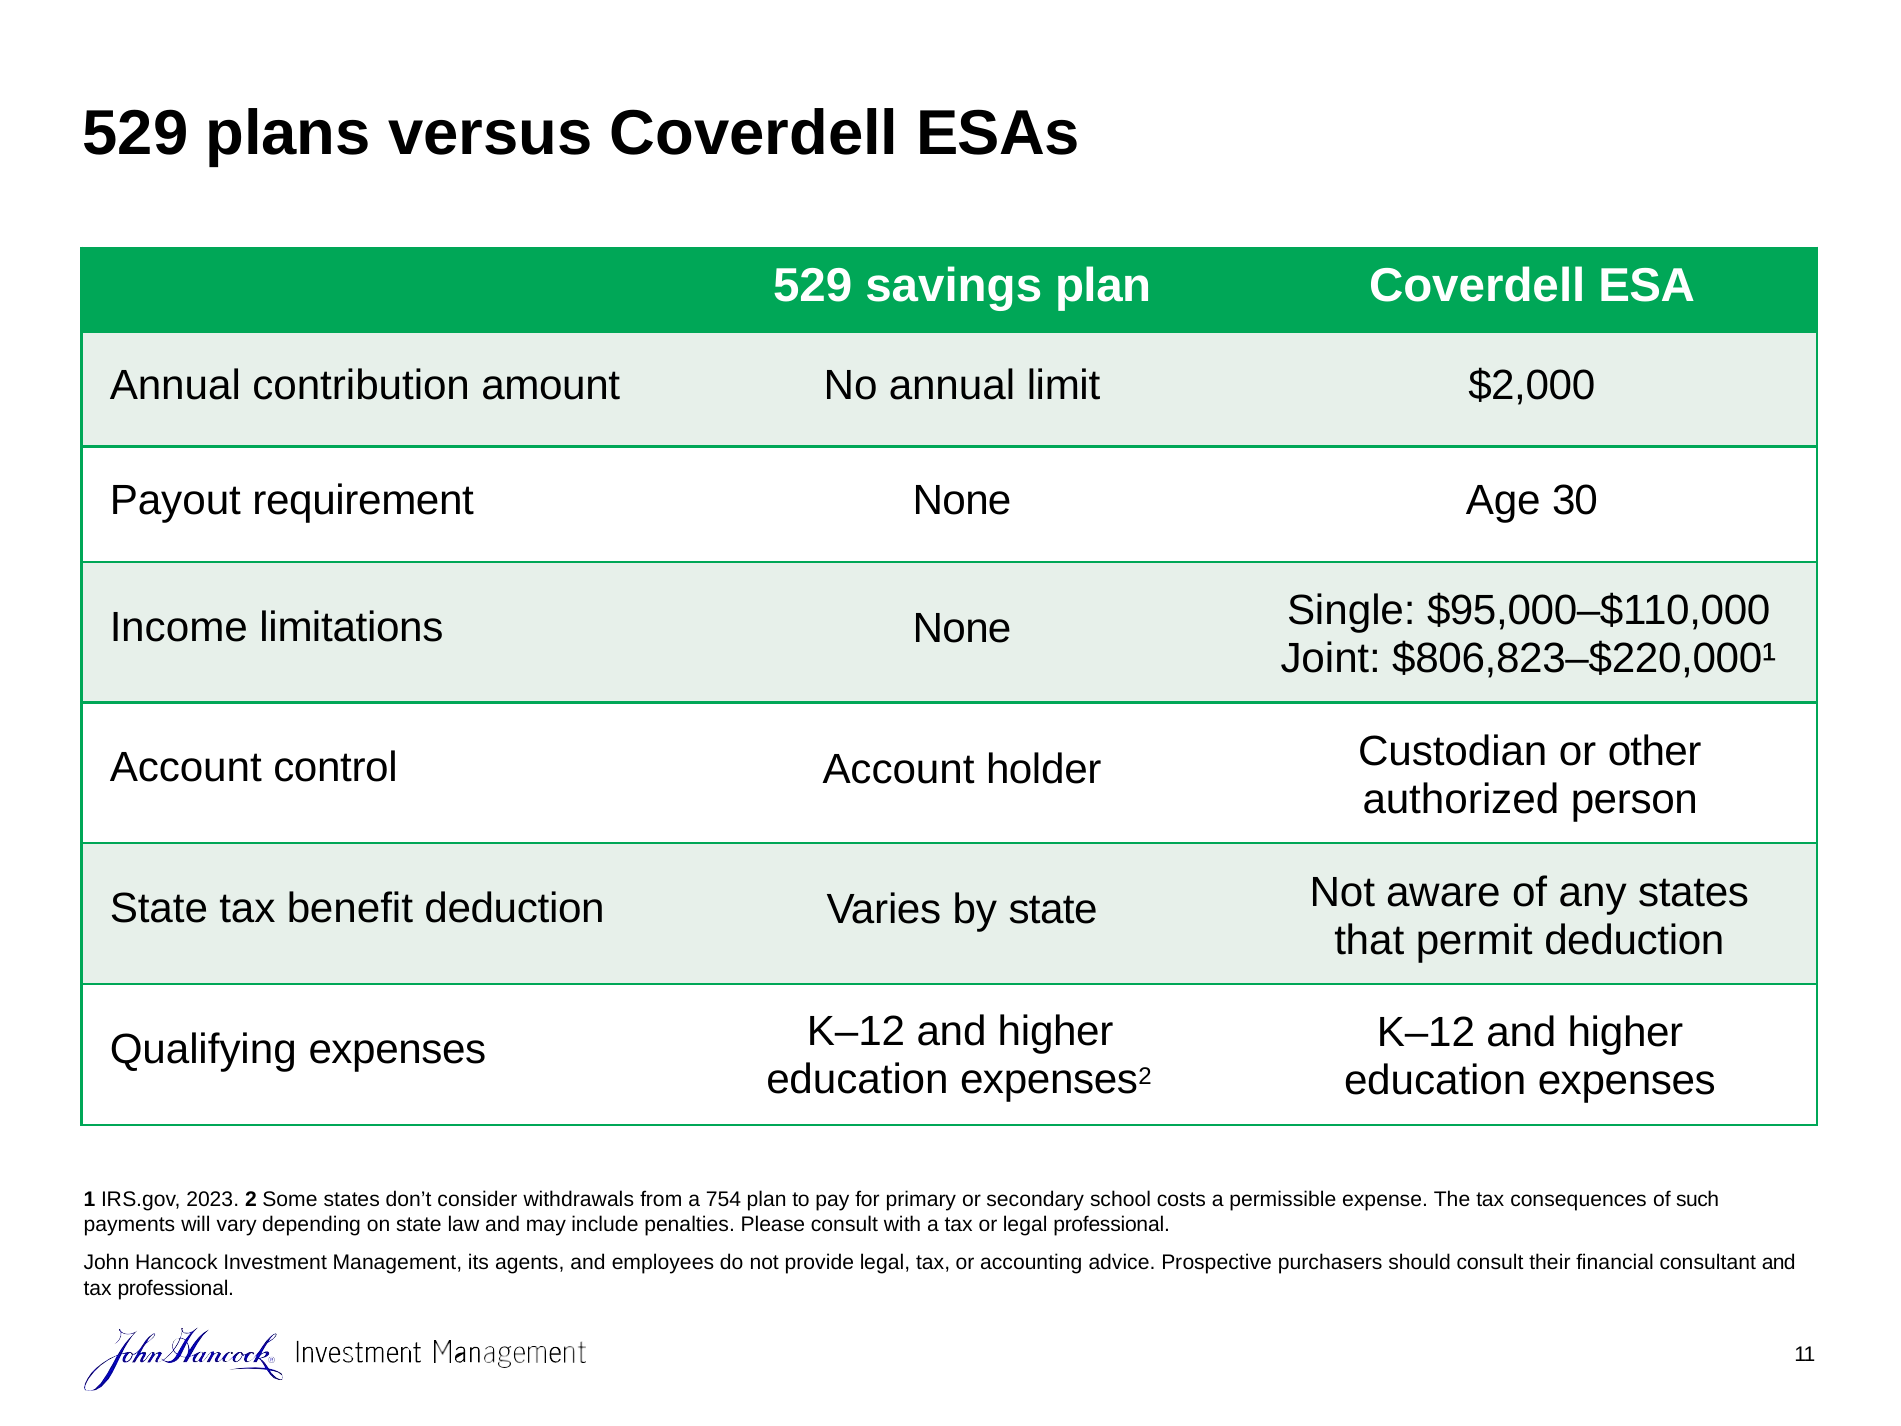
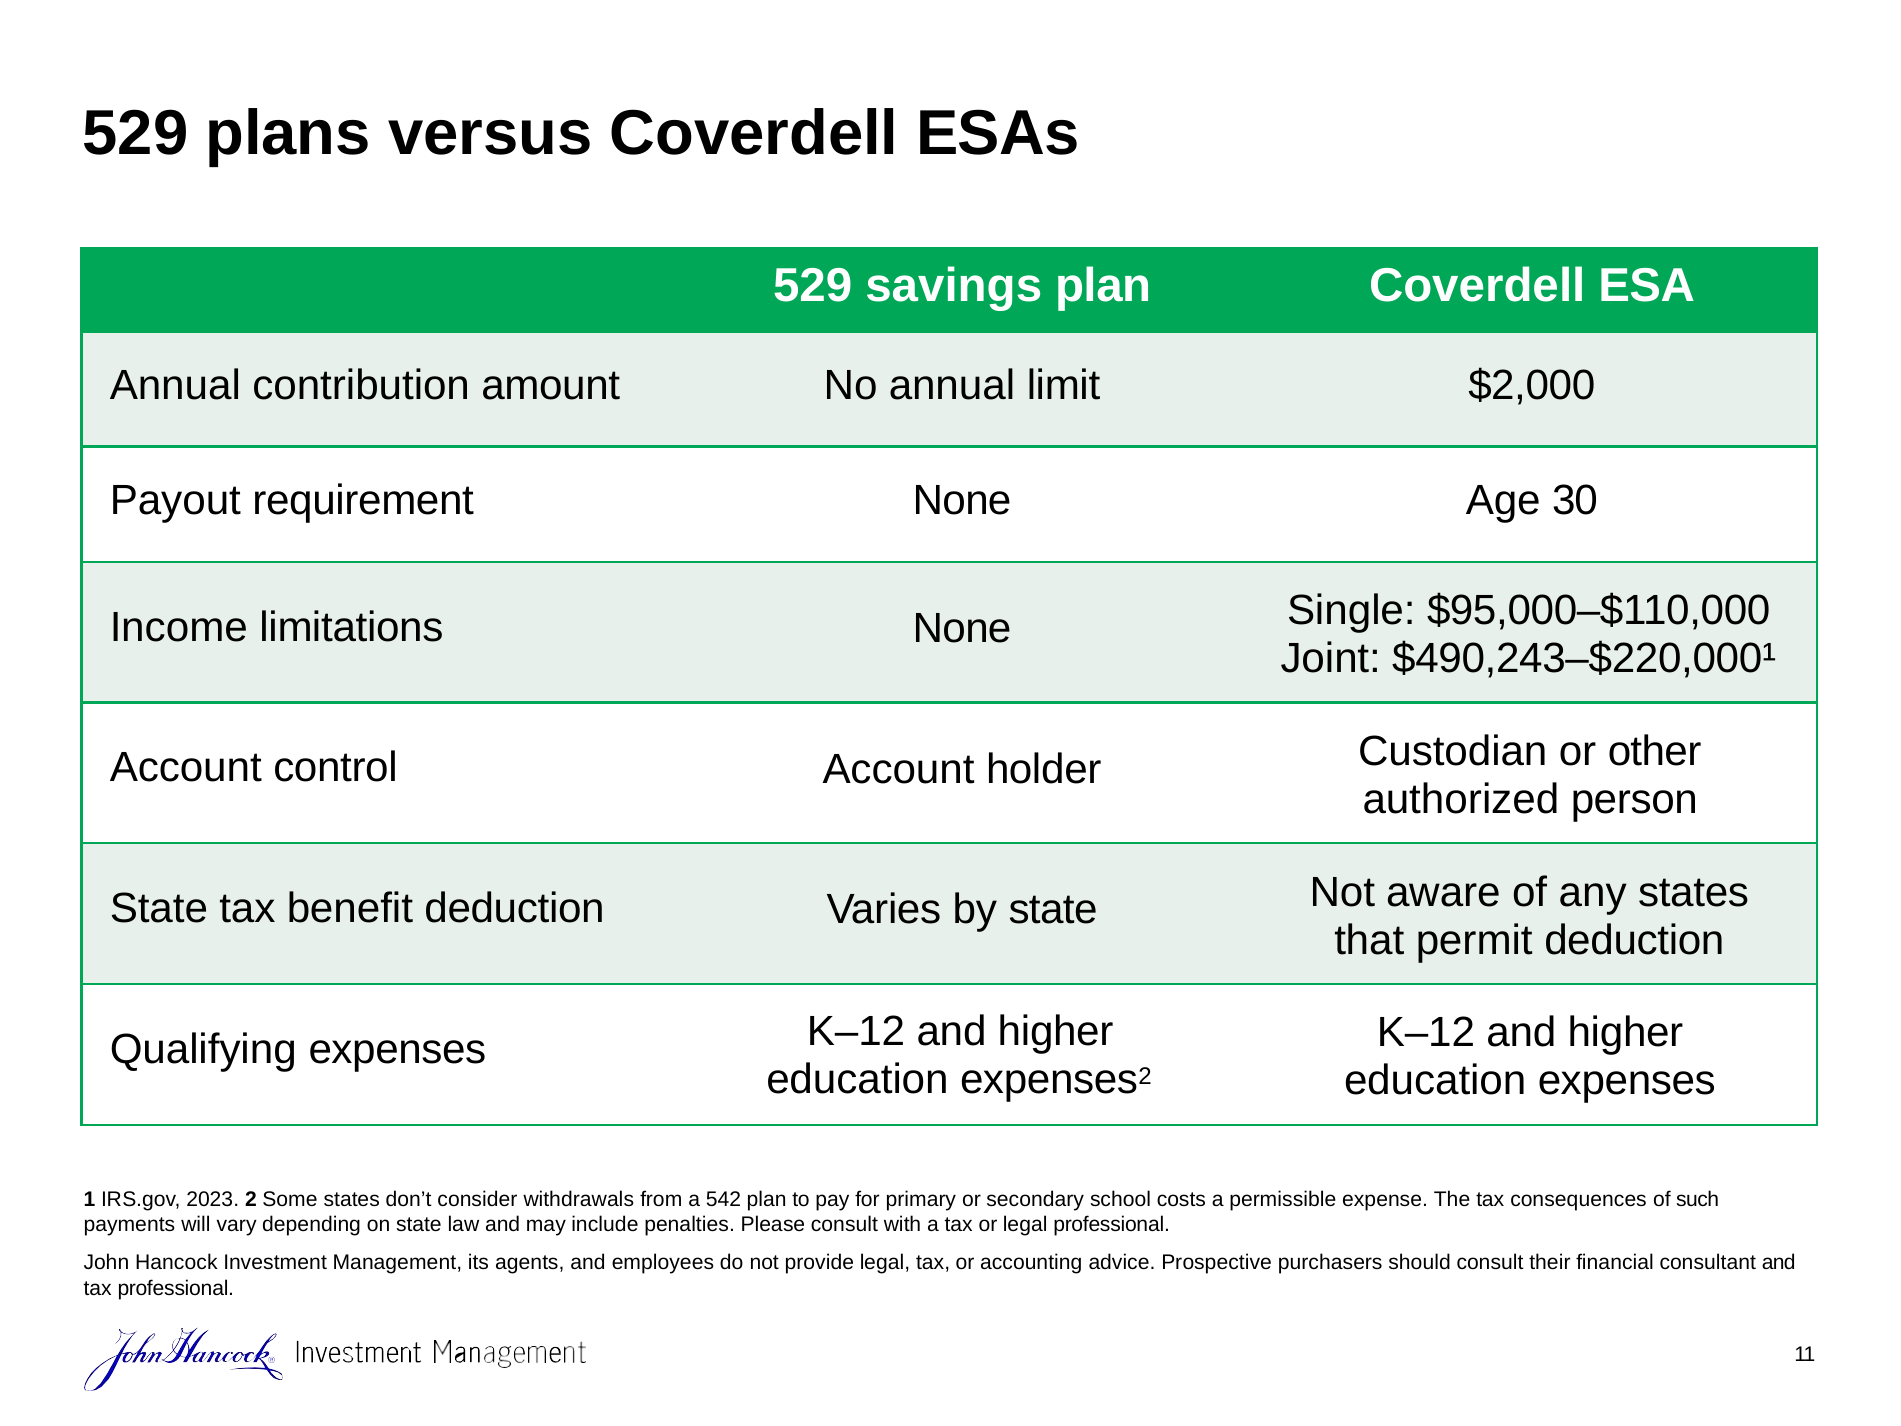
$806,823–$220,000¹: $806,823–$220,000¹ -> $490,243–$220,000¹ (1584, 658)
754: 754 -> 542 (723, 1199)
